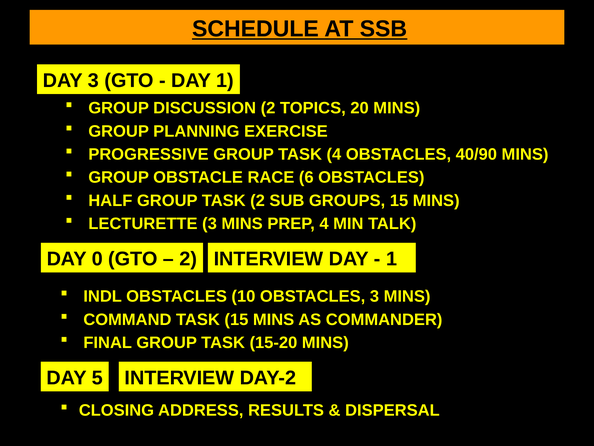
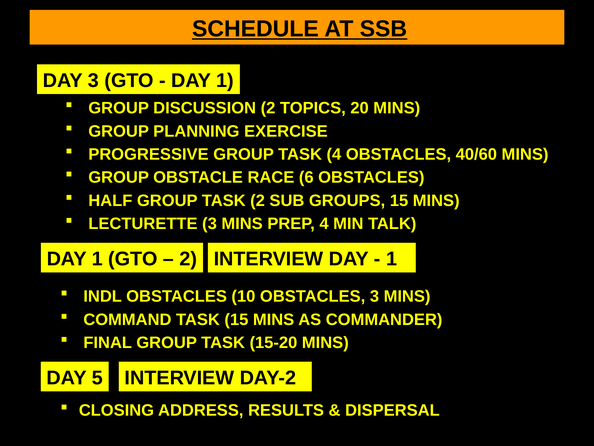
40/90: 40/90 -> 40/60 (476, 154)
0: 0 -> 1 (97, 259)
